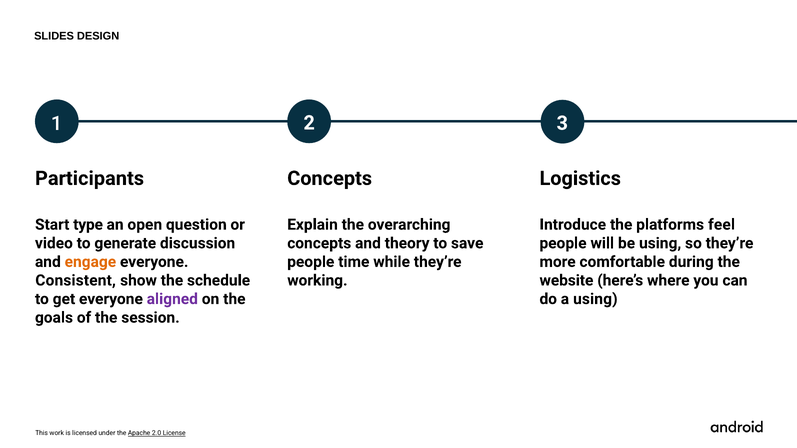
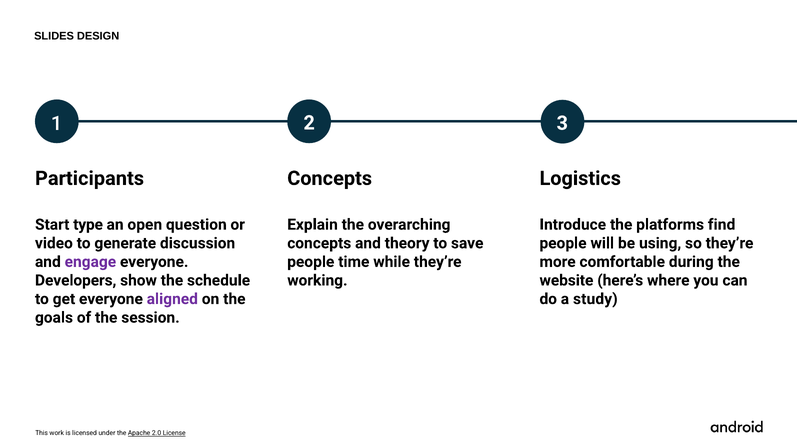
feel: feel -> find (722, 225)
engage colour: orange -> purple (90, 262)
Consistent: Consistent -> Developers (76, 281)
a using: using -> study (595, 299)
